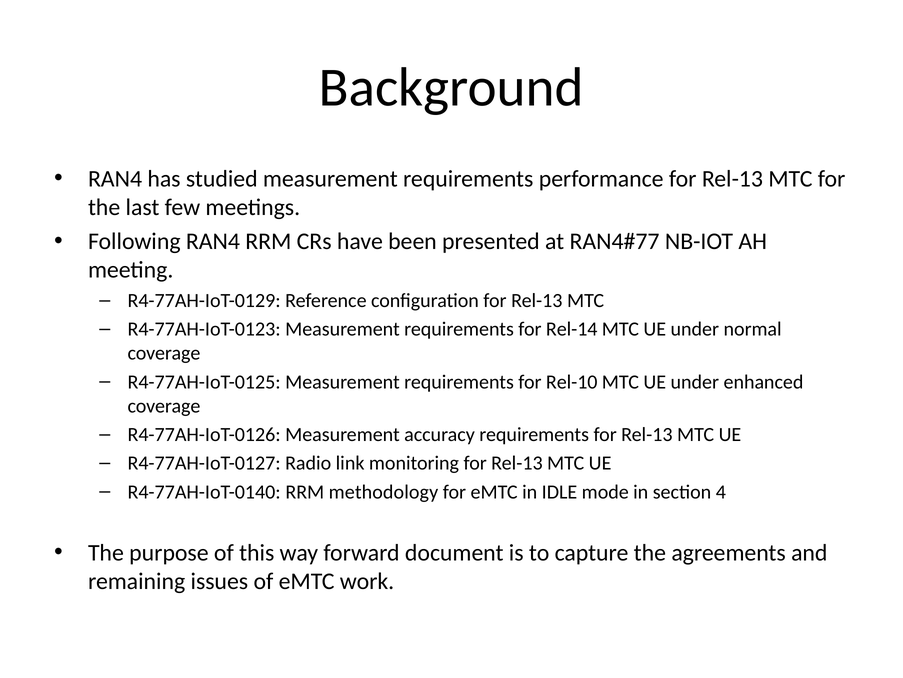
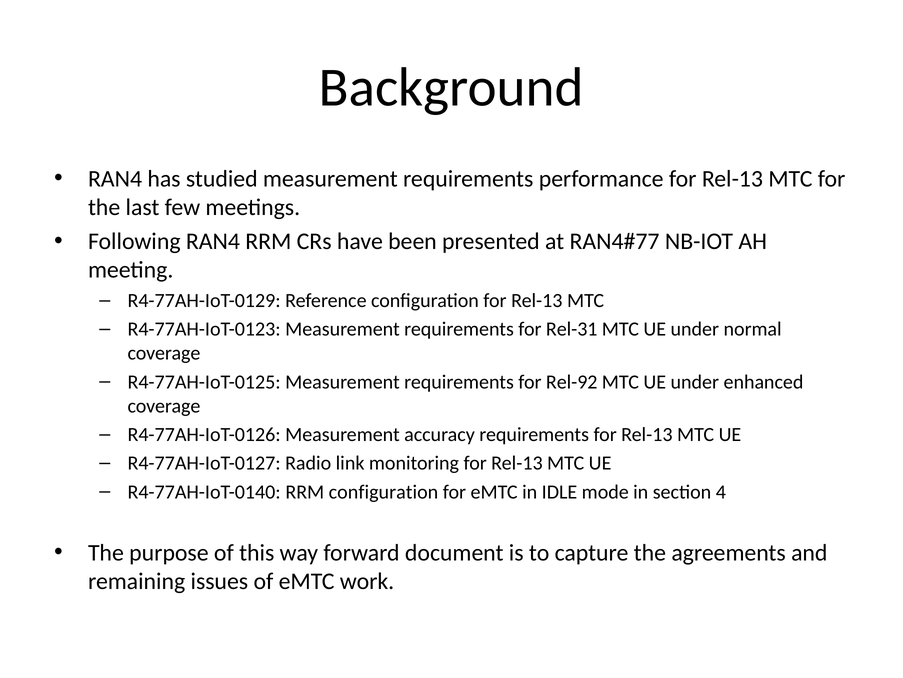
Rel-14: Rel-14 -> Rel-31 (572, 329)
Rel-10: Rel-10 -> Rel-92 (572, 382)
RRM methodology: methodology -> configuration (384, 491)
